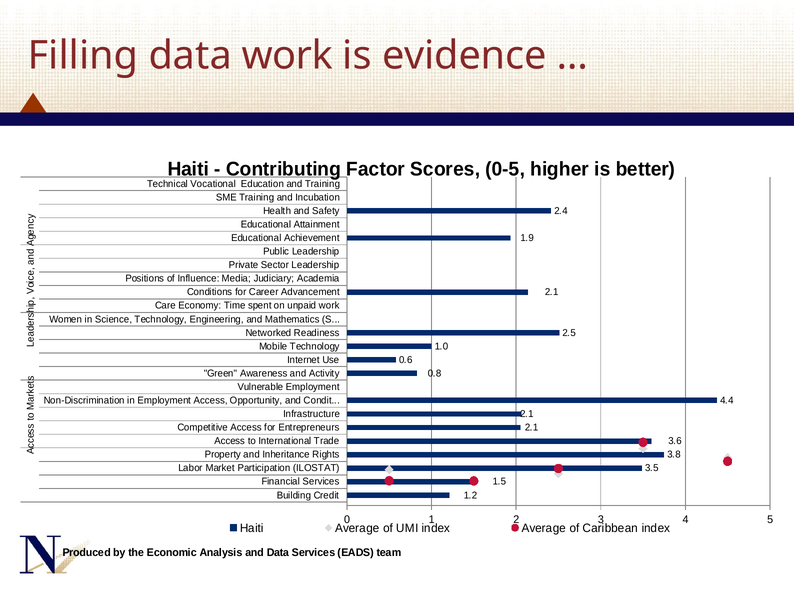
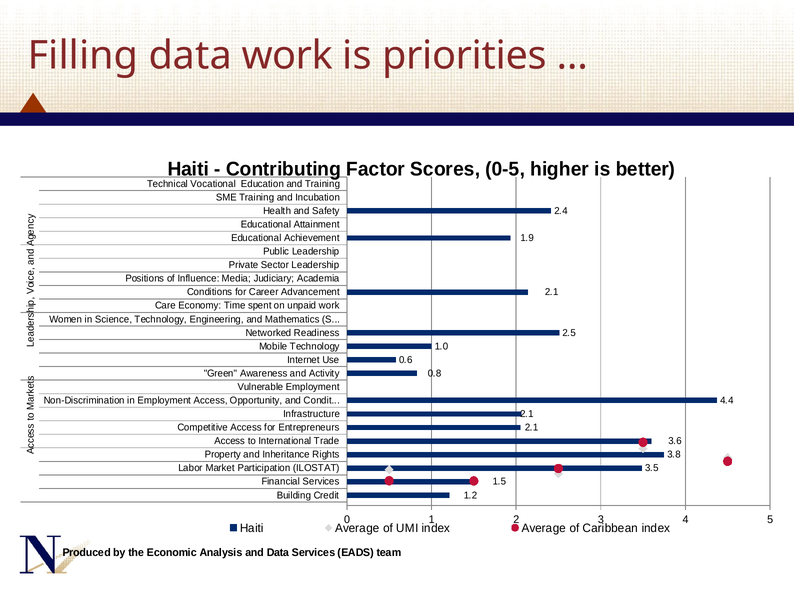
evidence: evidence -> priorities (464, 56)
